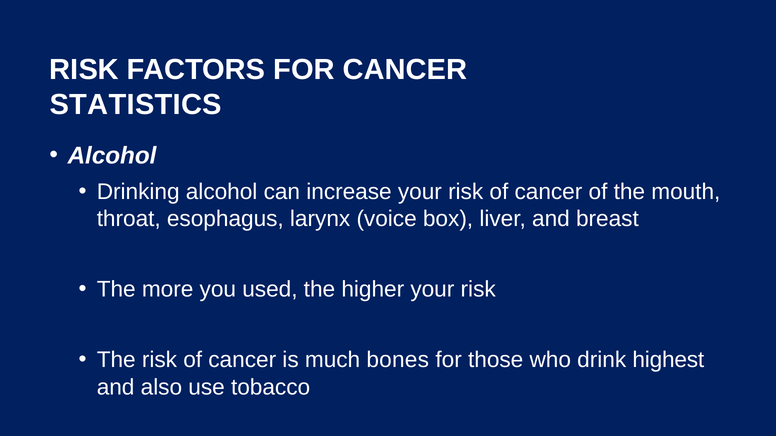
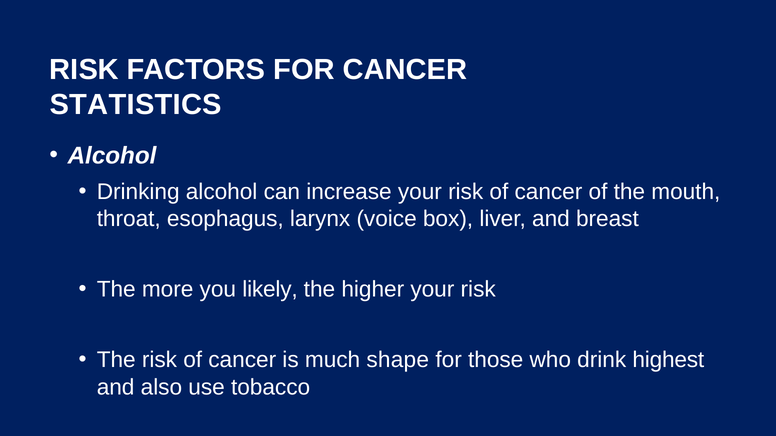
used: used -> likely (270, 290)
bones: bones -> shape (398, 360)
